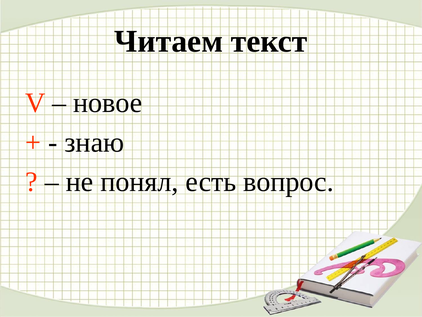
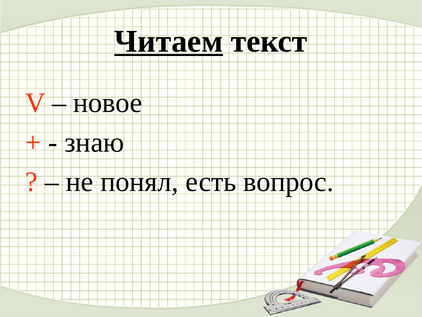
Читаем underline: none -> present (169, 41)
